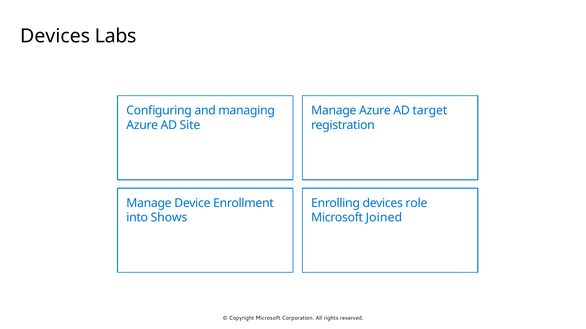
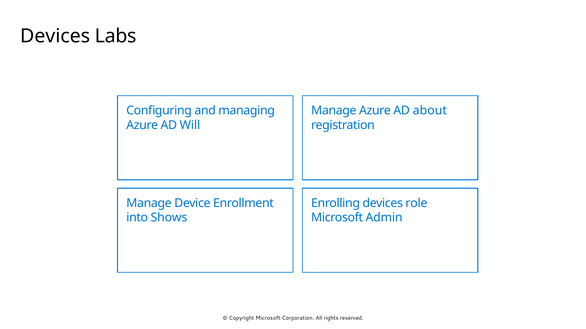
target: target -> about (430, 111)
Site: Site -> Will (190, 125)
Joined: Joined -> Admin (384, 218)
